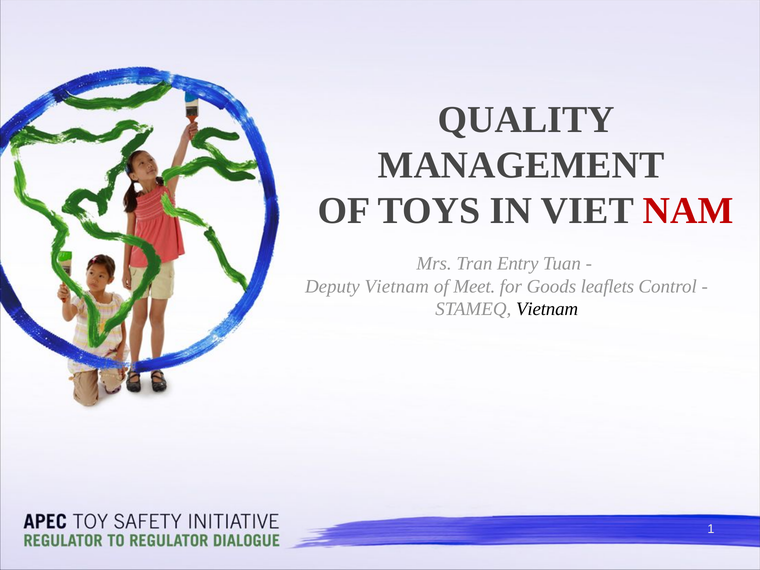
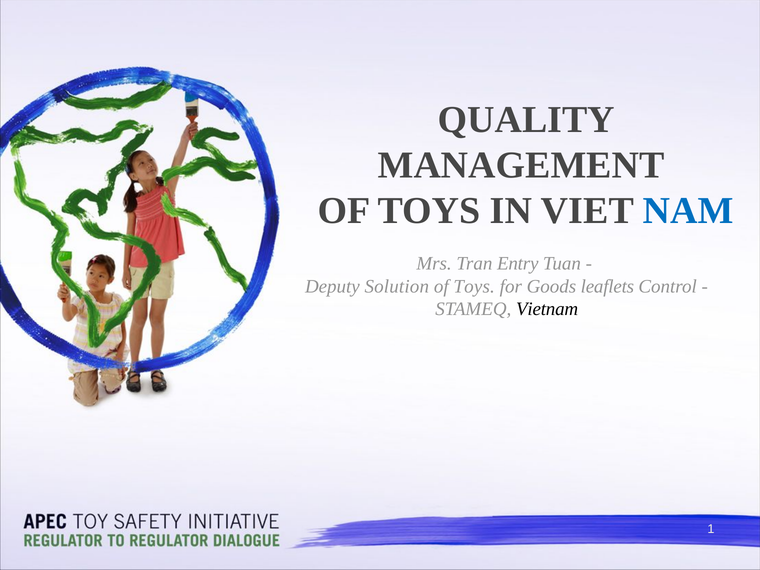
NAM colour: red -> blue (688, 211)
Deputy Vietnam: Vietnam -> Solution (397, 286)
Meet: Meet -> Toys (474, 286)
